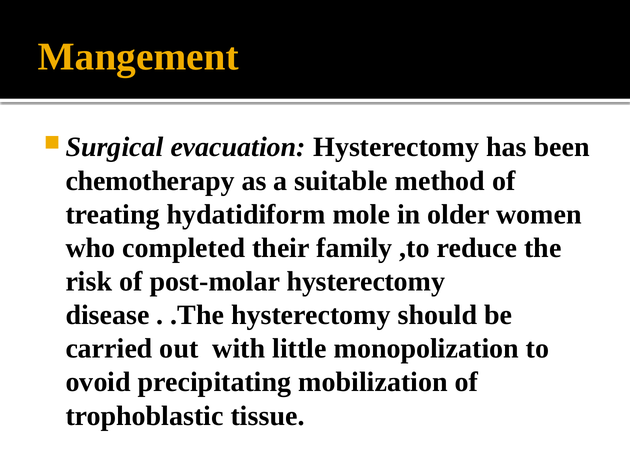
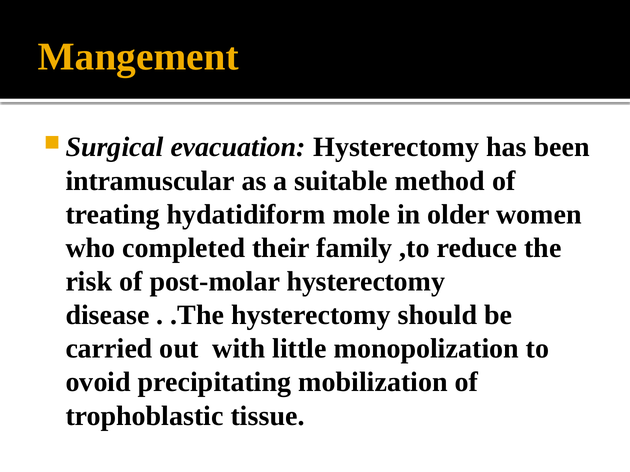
chemotherapy: chemotherapy -> intramuscular (150, 181)
